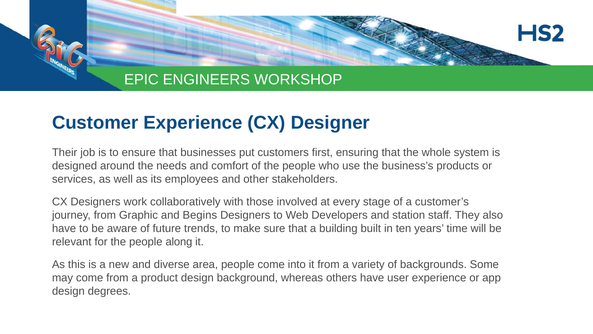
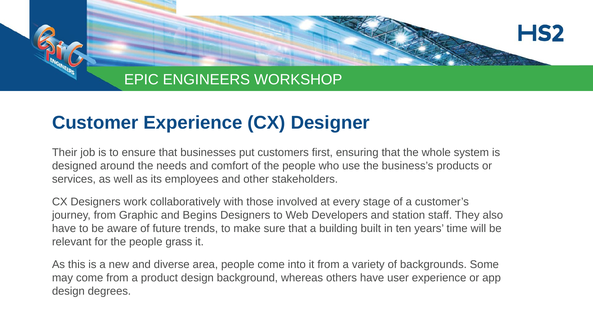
along: along -> grass (179, 242)
